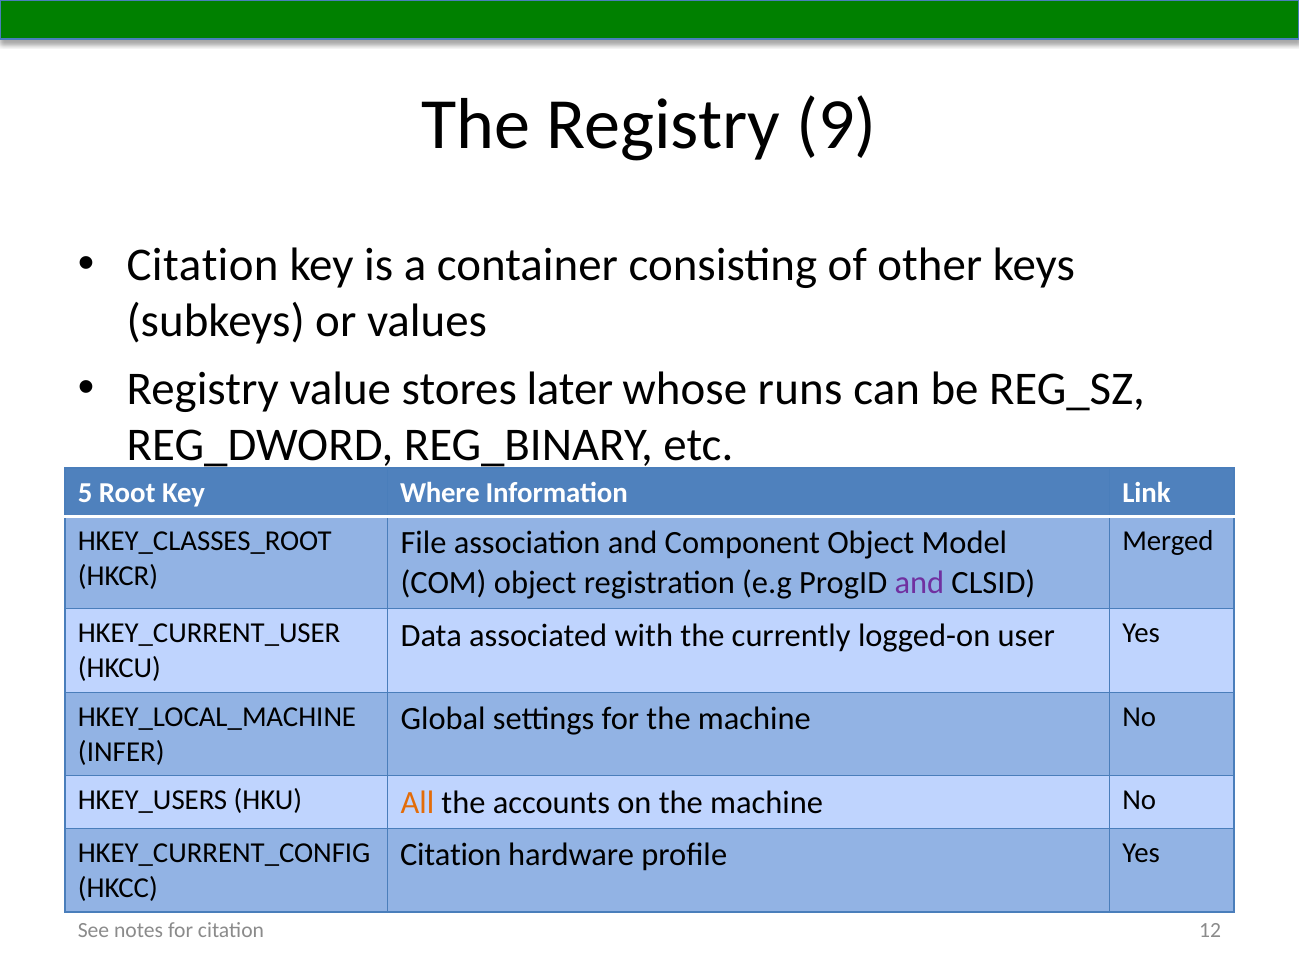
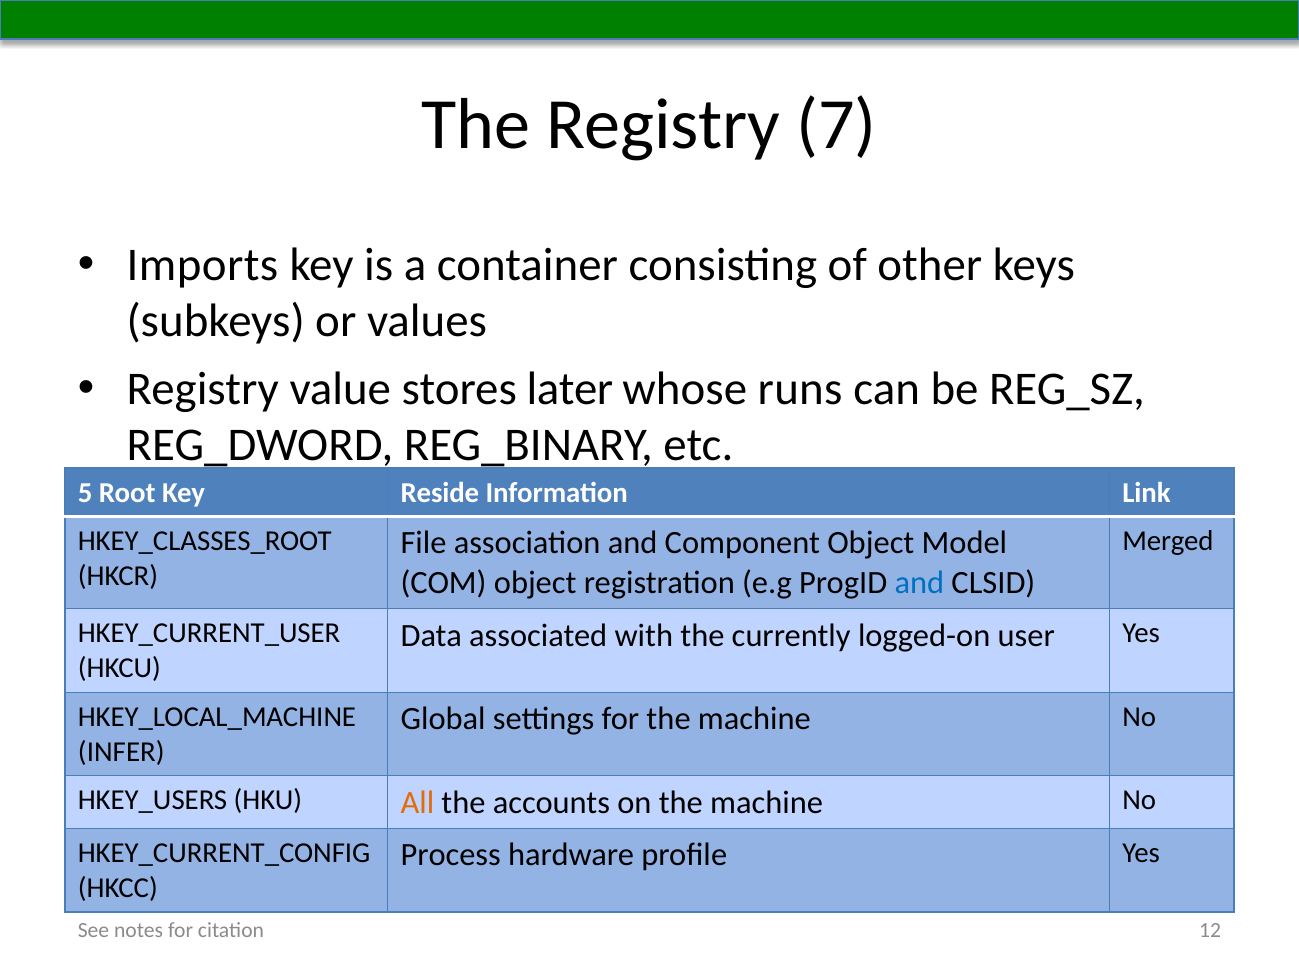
9: 9 -> 7 (837, 125)
Citation: Citation -> Imports (202, 265)
Where: Where -> Reside (440, 493)
and colour: purple -> blue (919, 583)
Citation: Citation -> Process (451, 855)
